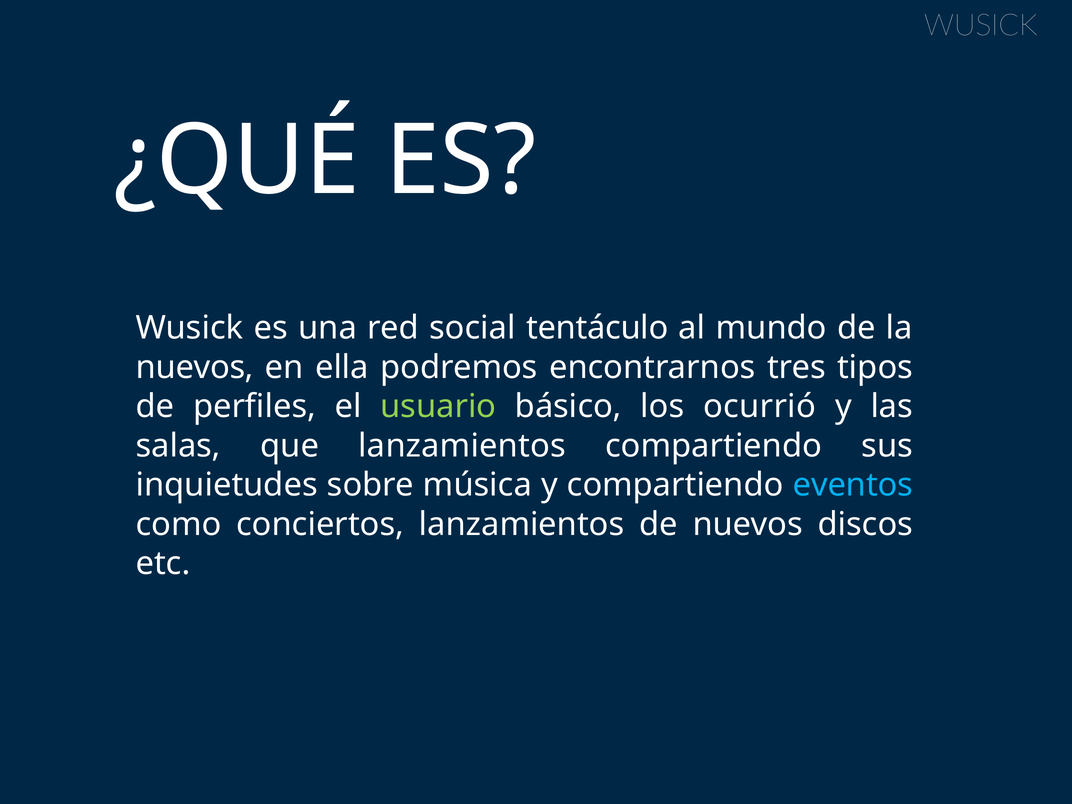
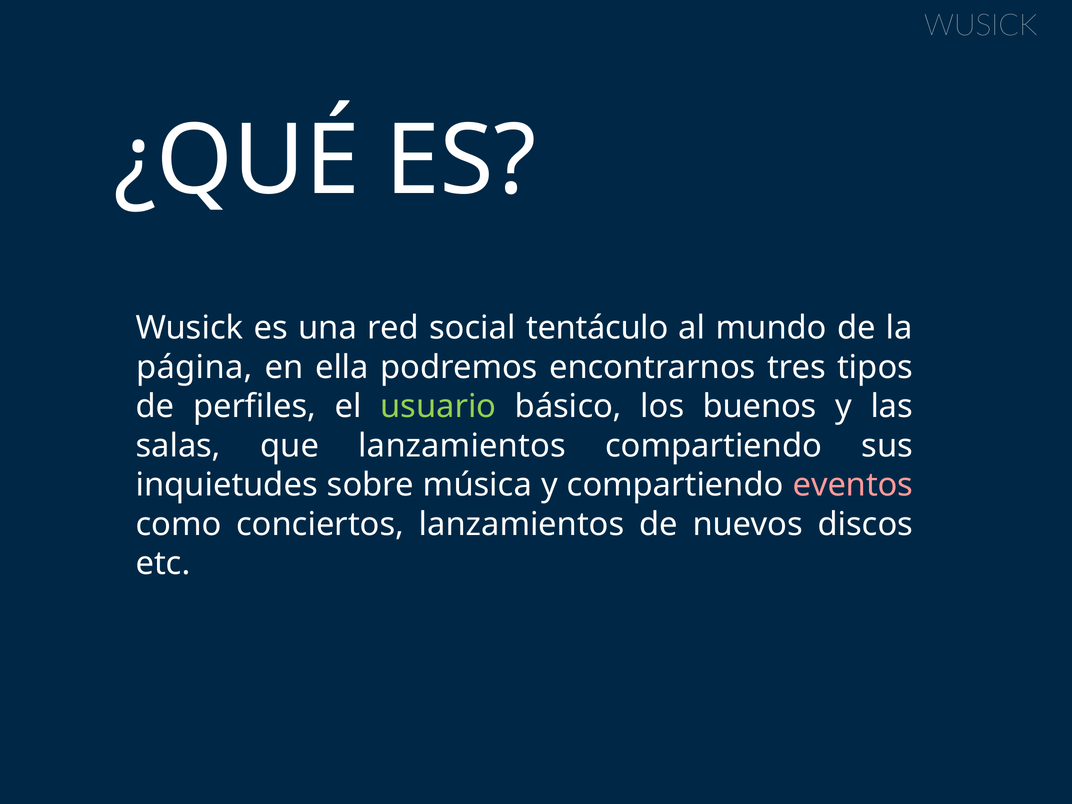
nuevos: nuevos -> página (194, 367)
ocurrió: ocurrió -> buenos (760, 406)
eventos colour: light blue -> pink (853, 485)
